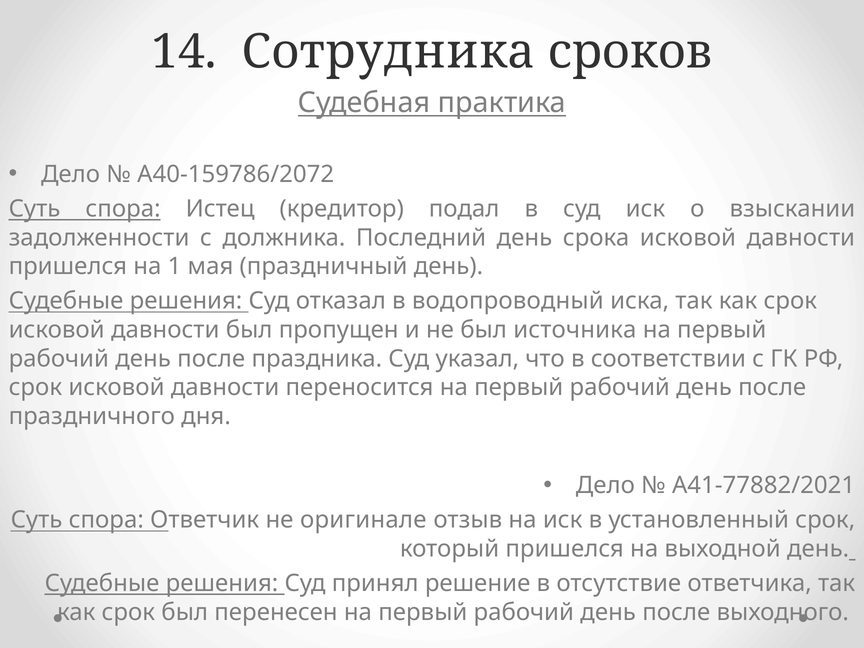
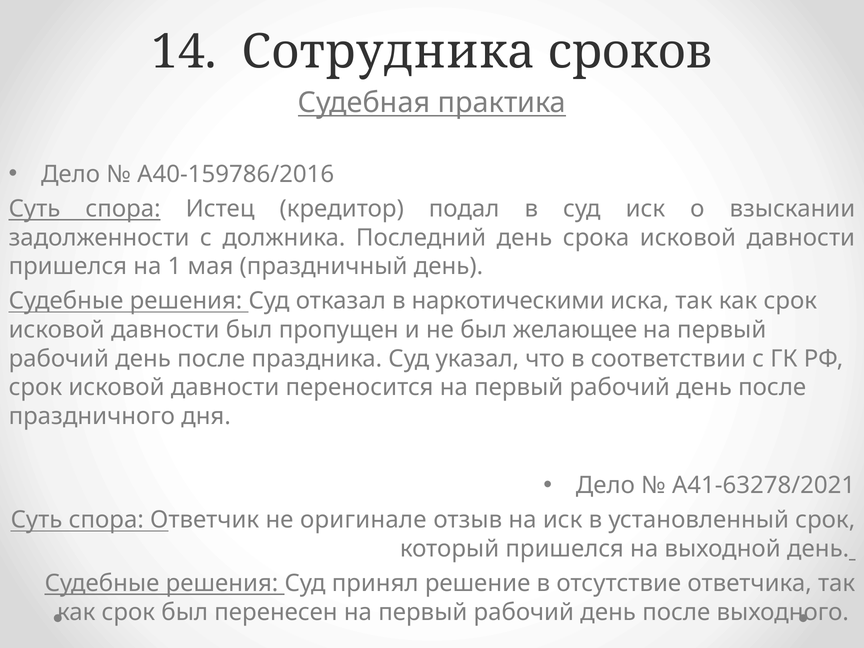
А40-159786/2072: А40-159786/2072 -> А40-159786/2016 (236, 174)
водопроводный: водопроводный -> наркотическими (508, 301)
источника: источника -> желающее (575, 330)
А41-77882/2021: А41-77882/2021 -> А41-63278/2021 (764, 485)
